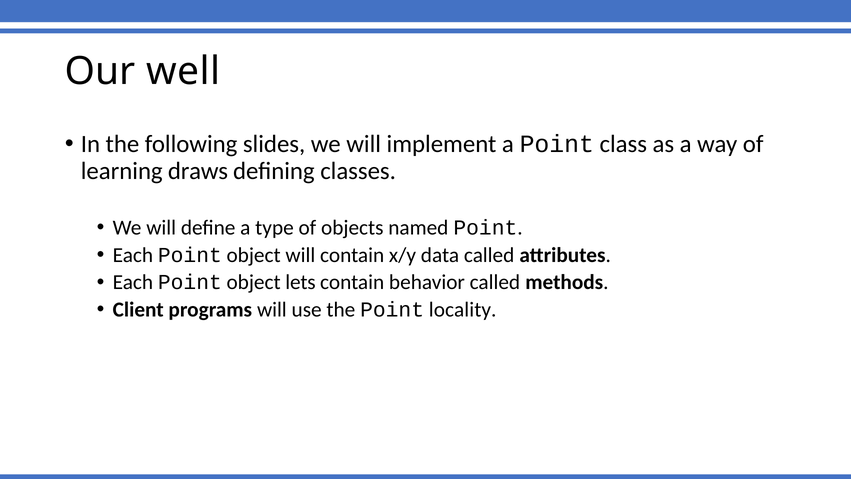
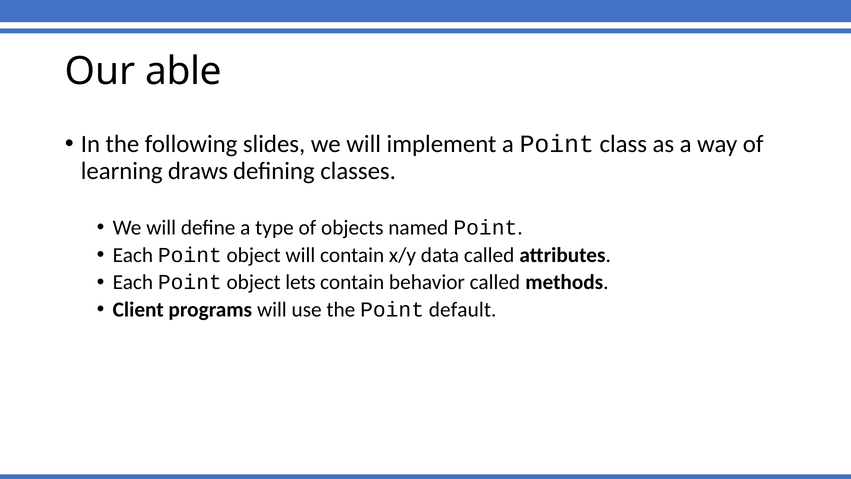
well: well -> able (184, 71)
locality: locality -> default (463, 310)
